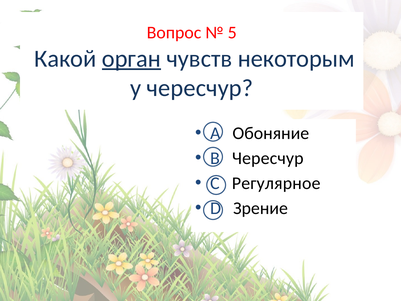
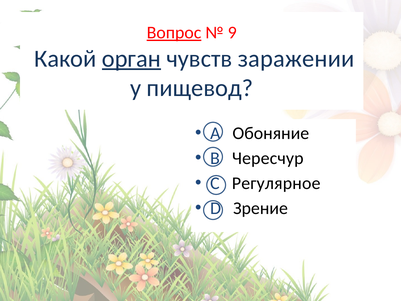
Вопрос underline: none -> present (174, 33)
5: 5 -> 9 (232, 33)
некоторым: некоторым -> заражении (296, 59)
у чересчур: чересчур -> пищевод (200, 88)
